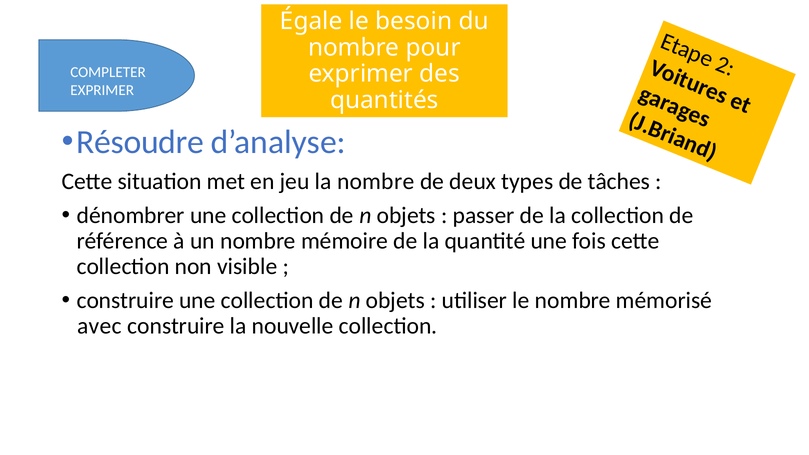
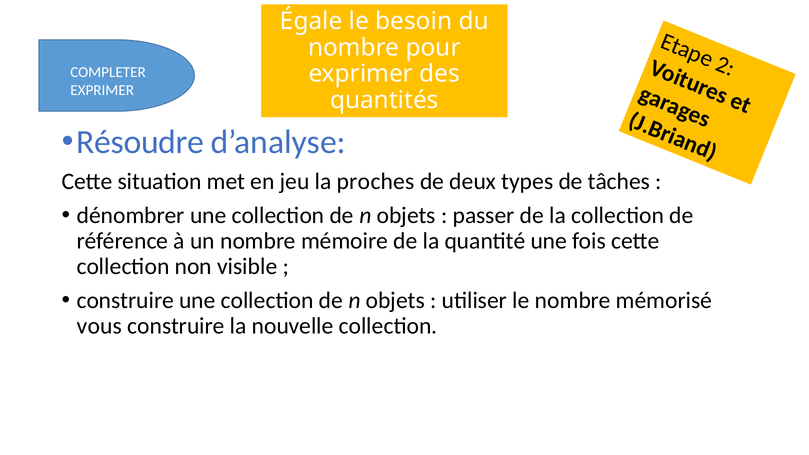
la nombre: nombre -> proches (376, 182)
avec: avec -> vous (99, 326)
